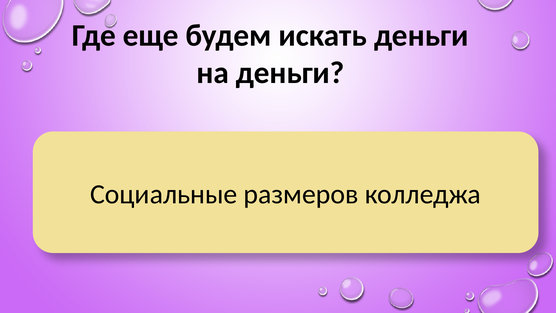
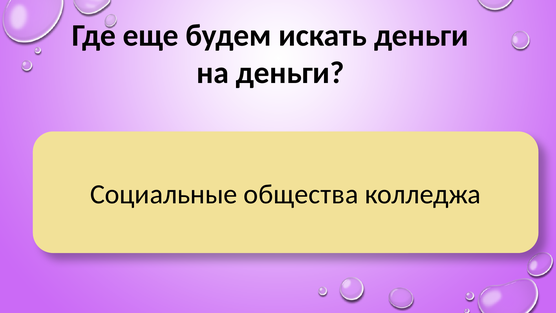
размеров: размеров -> общества (301, 194)
